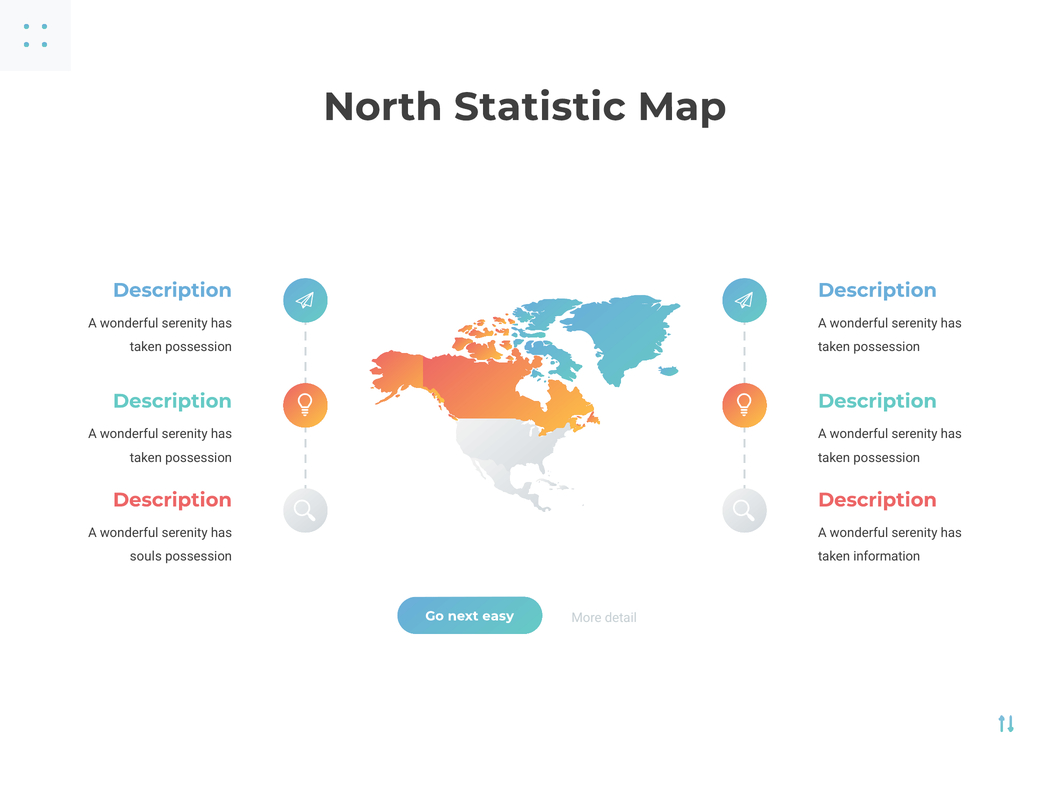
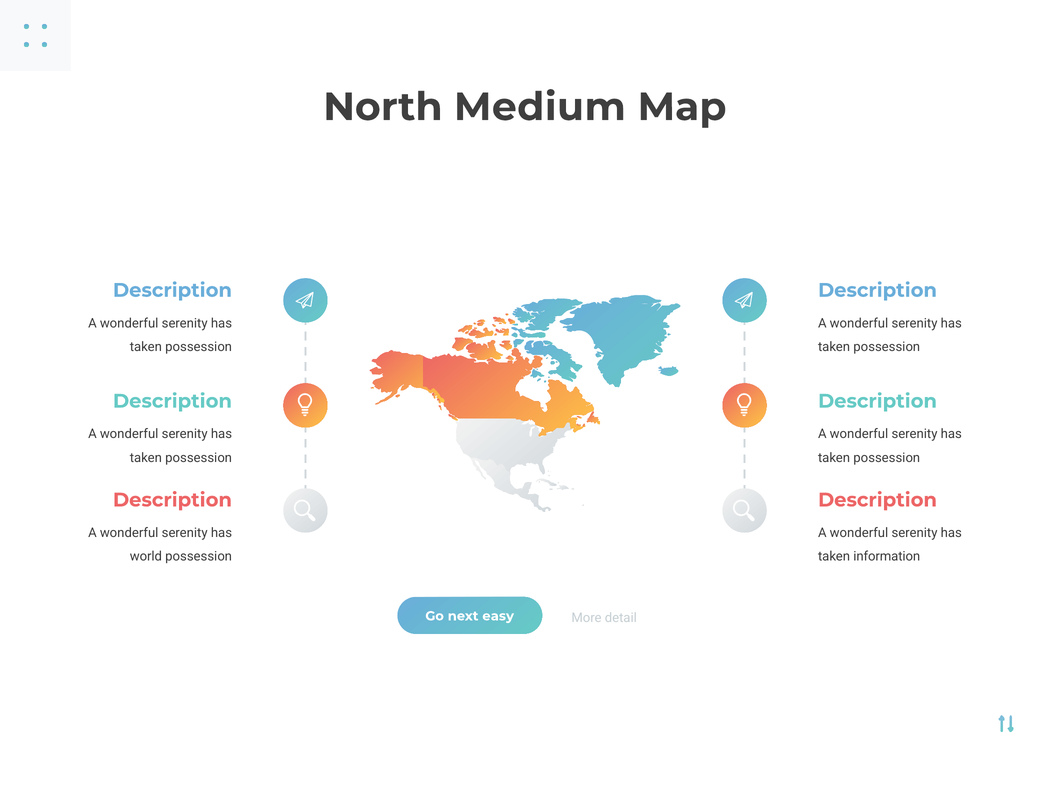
Statistic: Statistic -> Medium (540, 107)
souls: souls -> world (146, 556)
